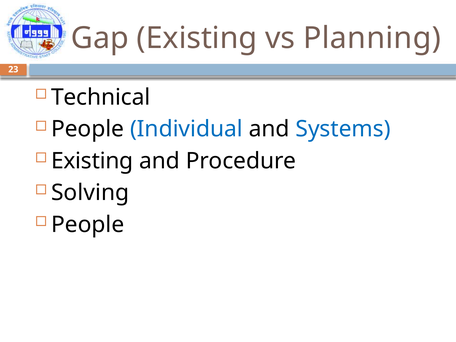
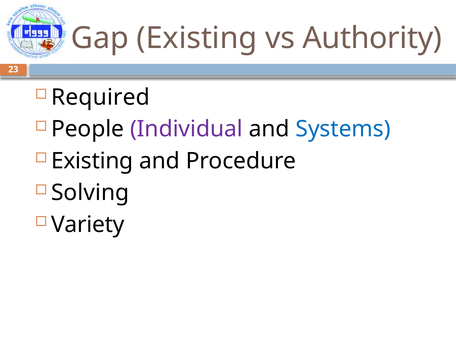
Planning: Planning -> Authority (372, 38)
Technical: Technical -> Required (101, 97)
Individual colour: blue -> purple (186, 129)
People: People -> Variety (88, 224)
